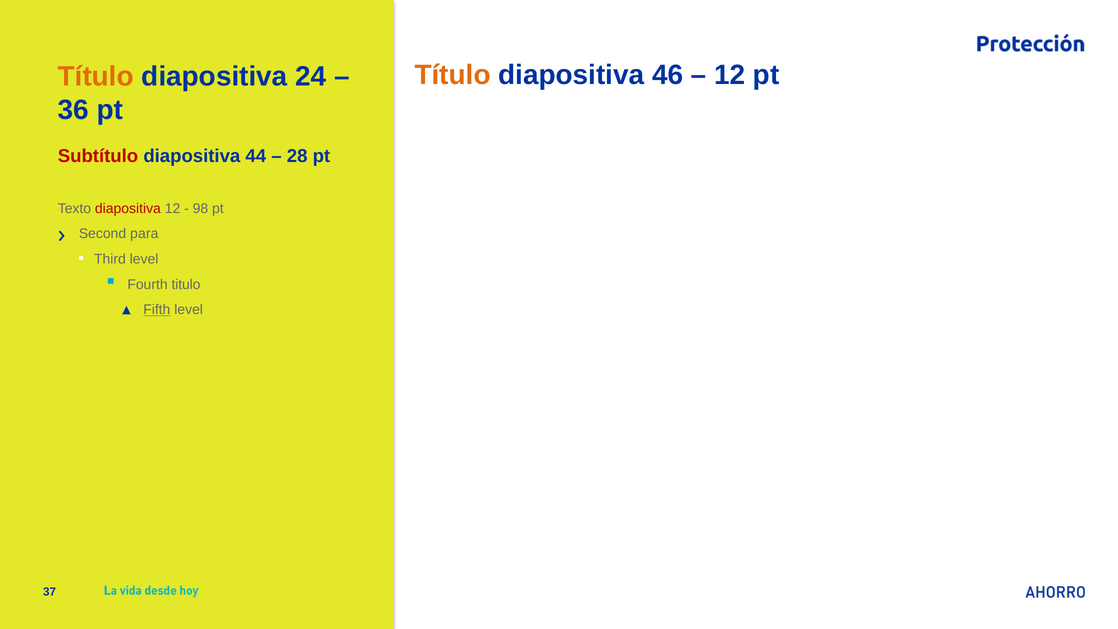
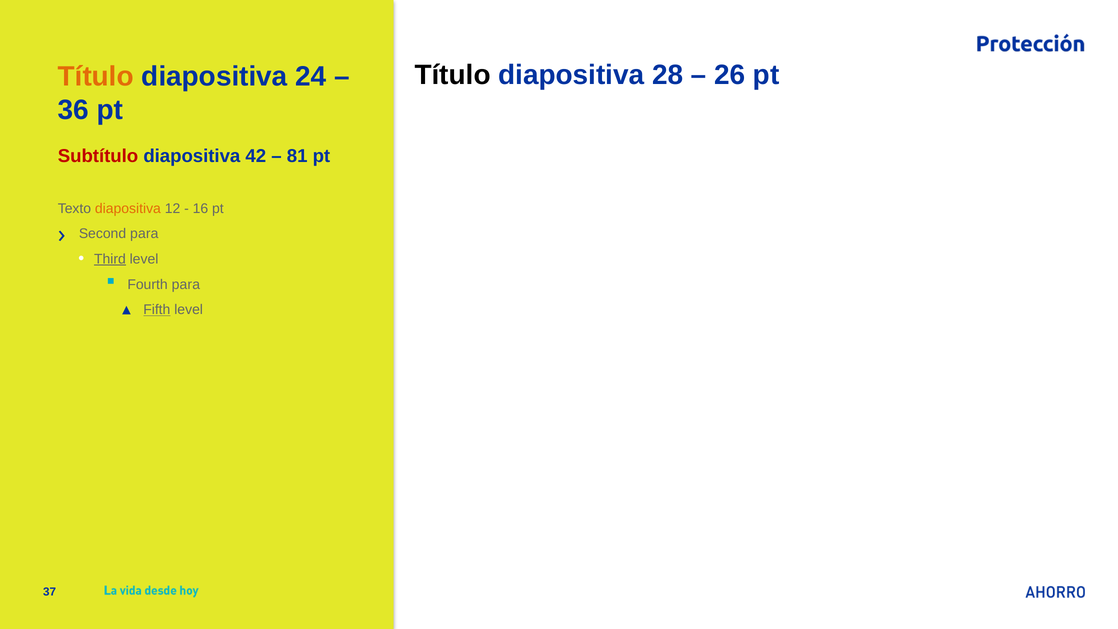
Título colour: orange -> black (453, 75)
46: 46 -> 28 (668, 75)
12: 12 -> 26 (730, 75)
44: 44 -> 42 (256, 156)
28: 28 -> 81 (297, 156)
diapositiva colour: red -> orange (128, 209)
98: 98 -> 16 (200, 209)
Third underline: none -> present (110, 259)
Fourth titulo: titulo -> para (186, 284)
